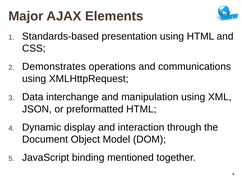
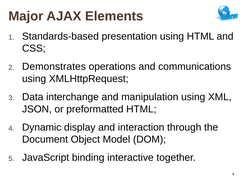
mentioned: mentioned -> interactive (130, 157)
